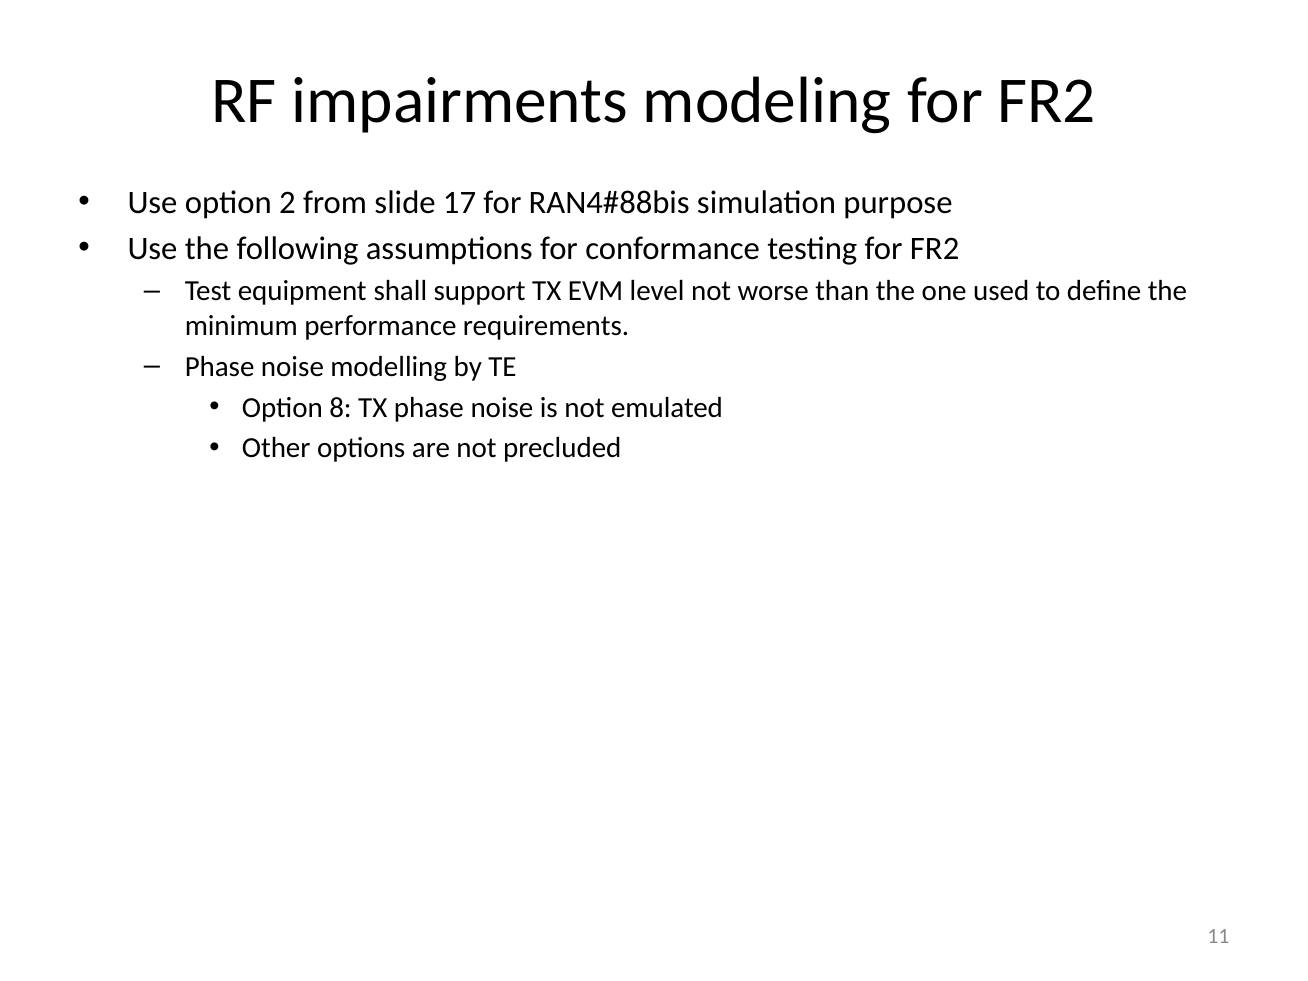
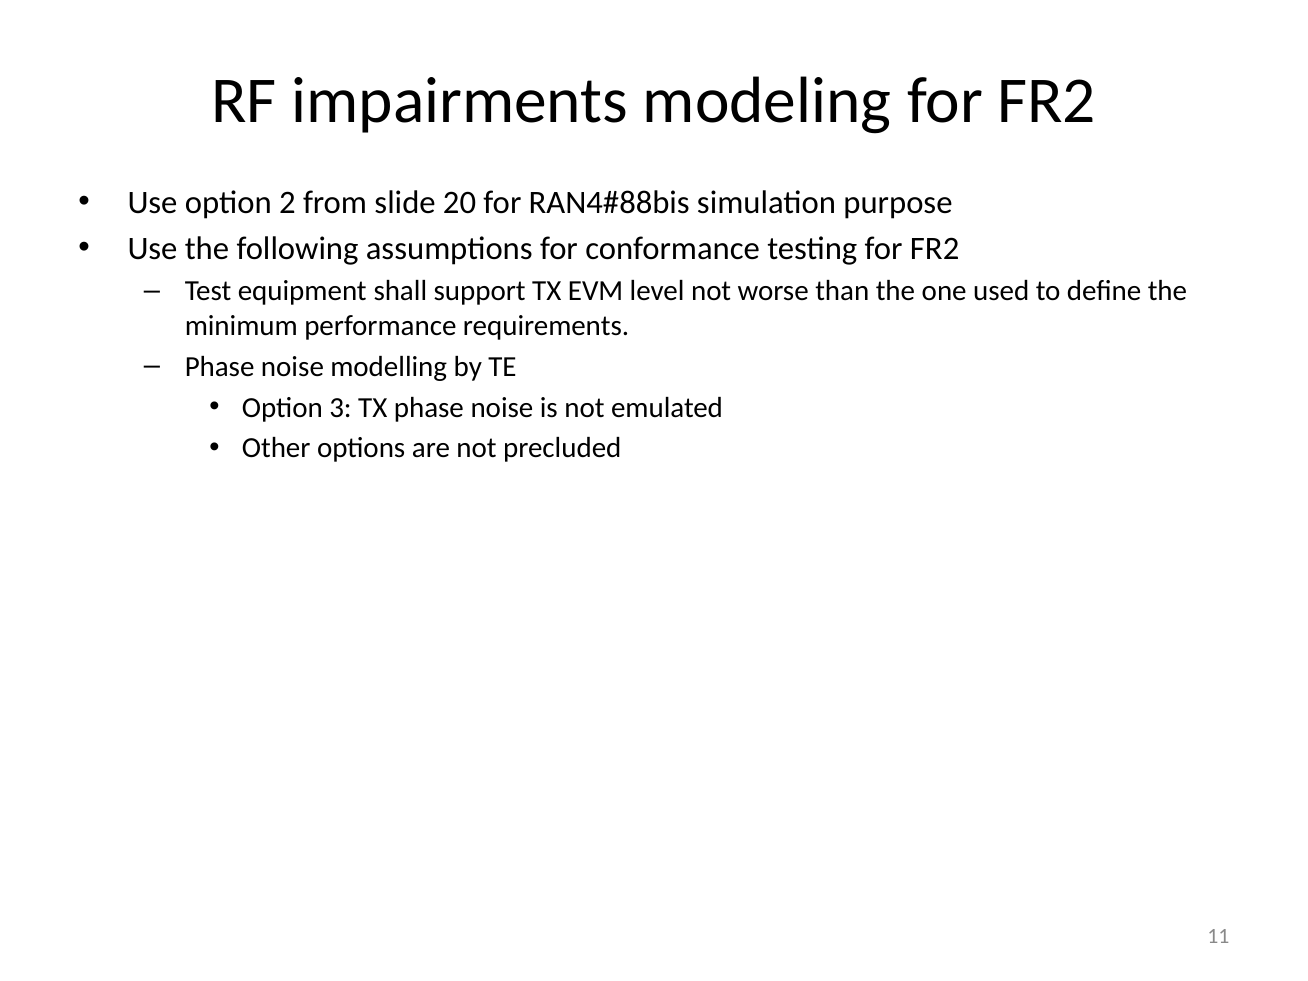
17: 17 -> 20 (460, 203)
8: 8 -> 3 (341, 407)
